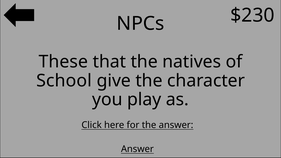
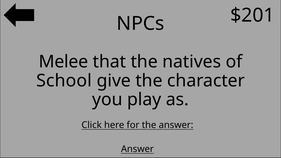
$230: $230 -> $201 (252, 15)
These: These -> Melee (63, 62)
